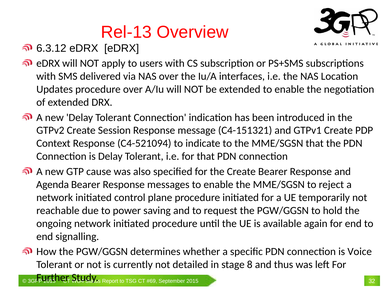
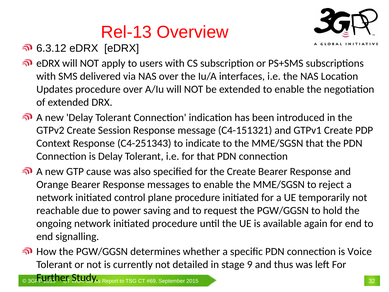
C4-521094: C4-521094 -> C4-251343 (144, 143)
Agenda: Agenda -> Orange (52, 184)
8: 8 -> 9 (250, 264)
